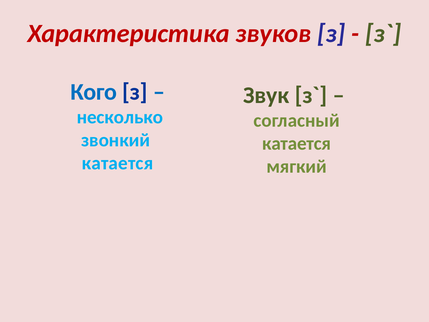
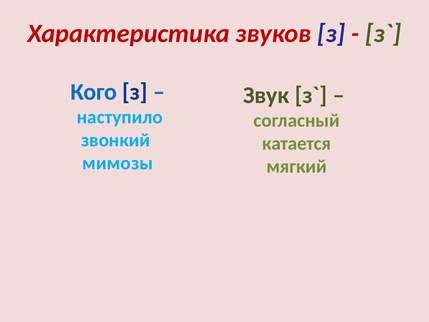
несколько: несколько -> наступило (120, 117)
катается: катается -> мимозы (118, 163)
